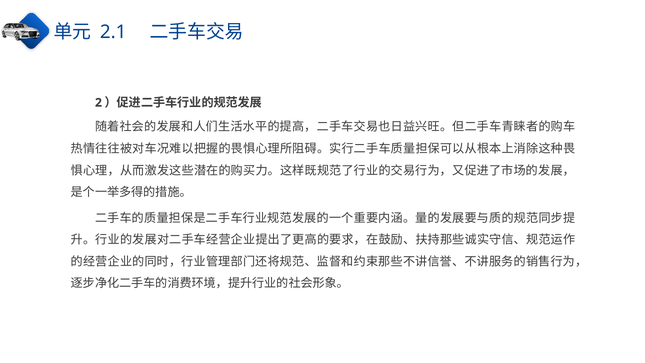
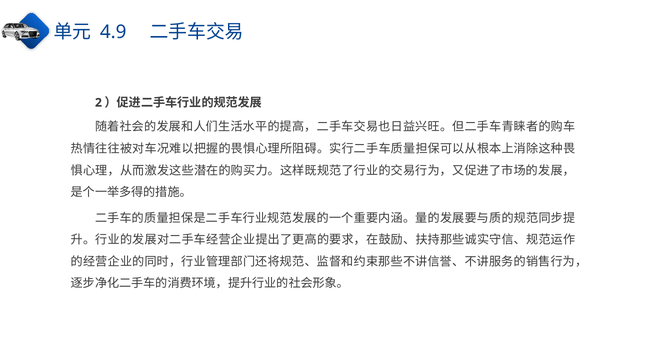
2.1: 2.1 -> 4.9 (113, 32)
